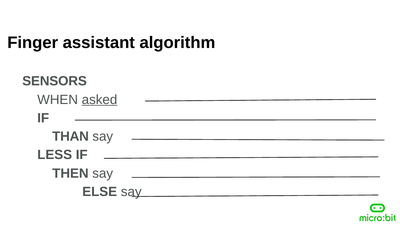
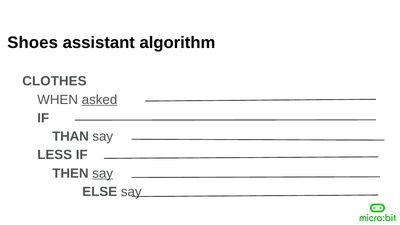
Finger: Finger -> Shoes (33, 43)
SENSORS: SENSORS -> CLOTHES (54, 81)
say underline: none -> present (103, 173)
